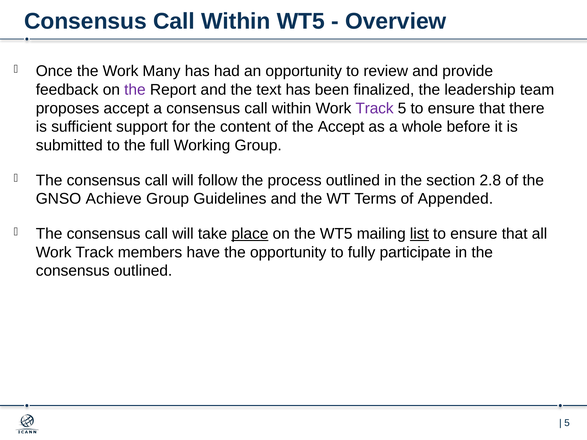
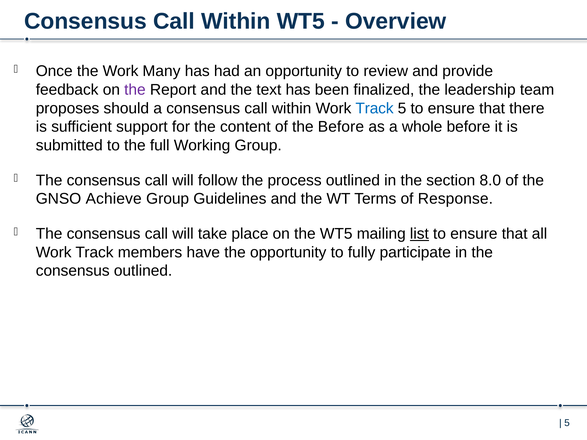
proposes accept: accept -> should (126, 108)
Track colour: purple -> blue (375, 108)
the Accept: Accept -> Before (341, 127)
2.8: 2.8 -> 8.0 (490, 180)
Appended: Appended -> Response (455, 199)
place underline: present -> none (250, 234)
